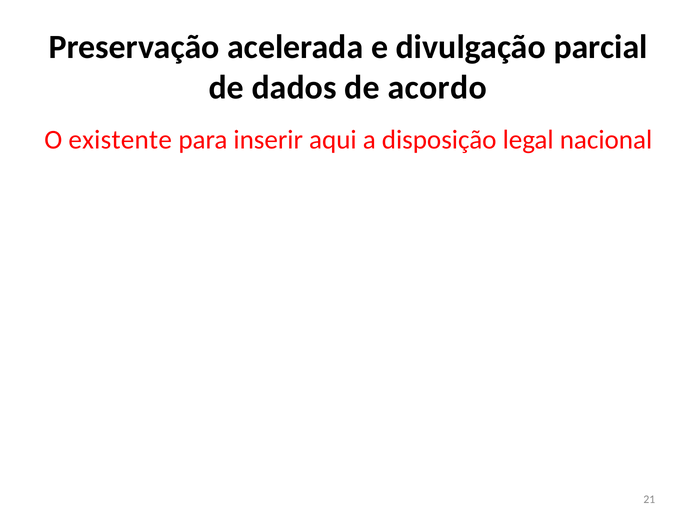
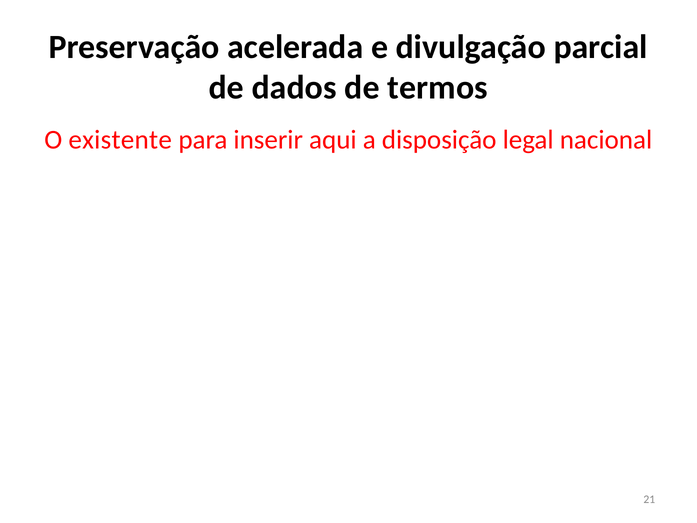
acordo: acordo -> termos (438, 88)
